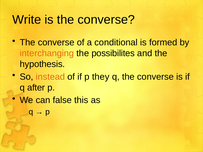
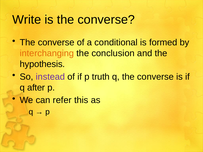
possibilites: possibilites -> conclusion (113, 53)
instead colour: orange -> purple (50, 77)
they: they -> truth (101, 77)
false: false -> refer (62, 100)
